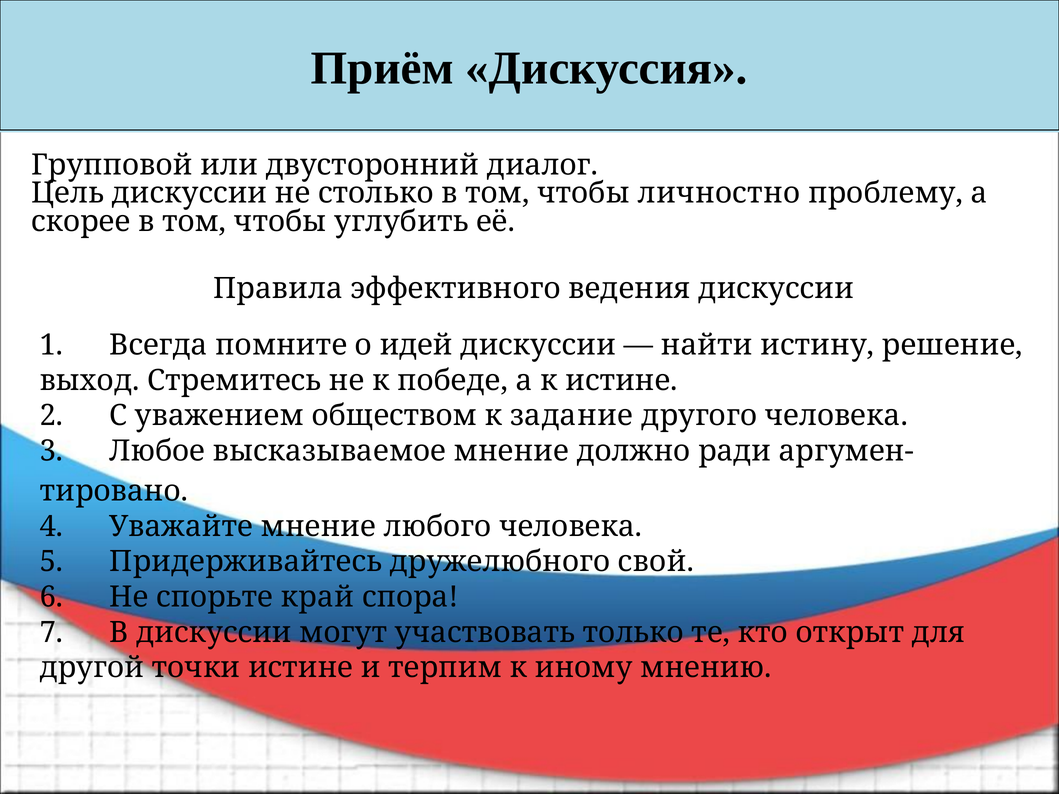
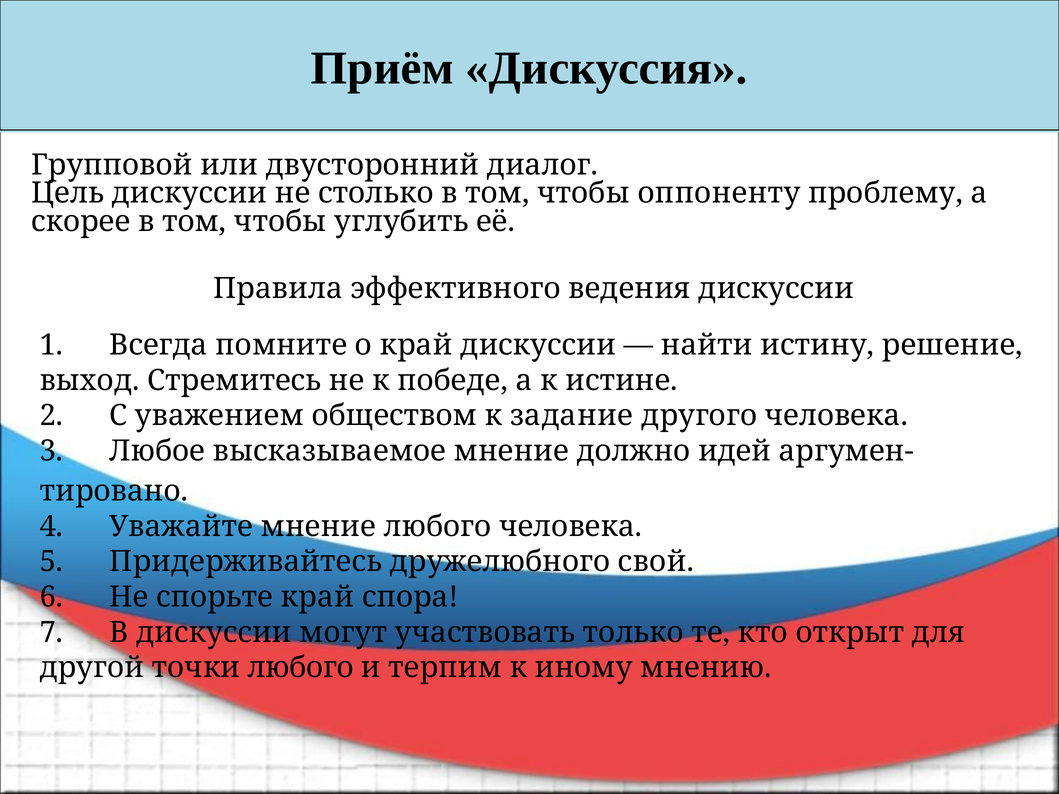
личностно: личностно -> оппоненту (719, 193)
о идей: идей -> край (416, 345)
ради: ради -> идей (735, 451)
точки истине: истине -> любого (301, 668)
